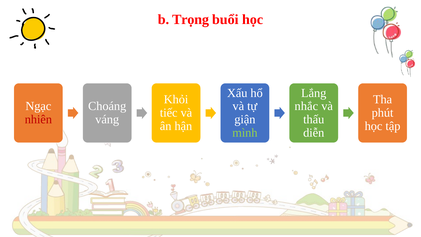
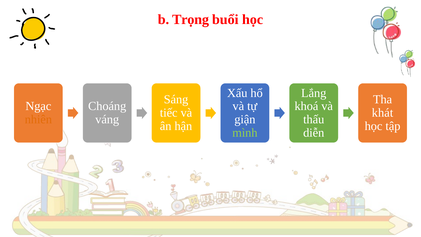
Khỏi: Khỏi -> Sáng (176, 100)
nhắc: nhắc -> khoá (306, 106)
phút: phút -> khát (383, 113)
nhiên colour: red -> orange (38, 119)
